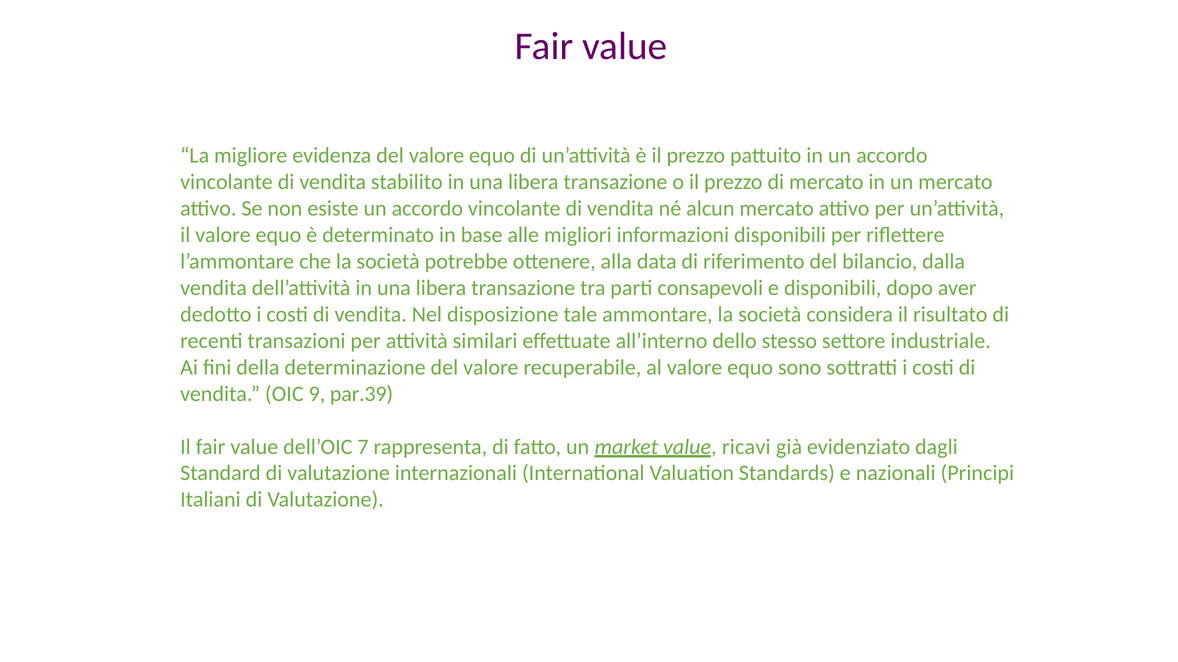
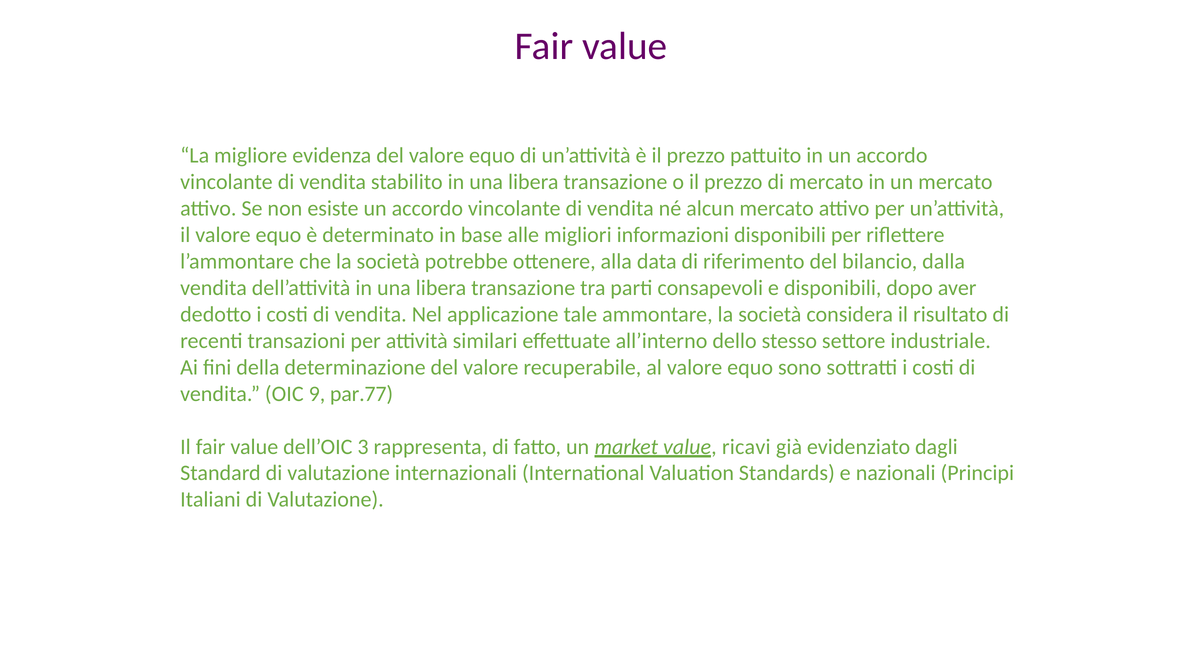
disposizione: disposizione -> applicazione (503, 315)
par.39: par.39 -> par.77 (362, 394)
7: 7 -> 3 (363, 447)
